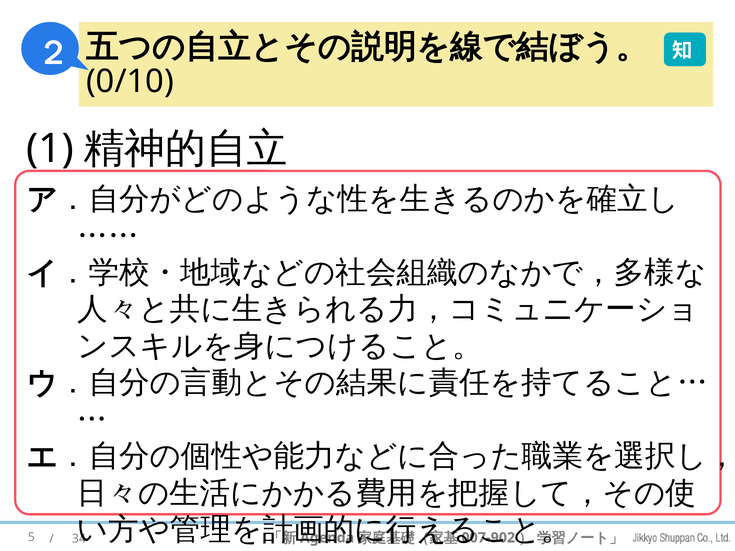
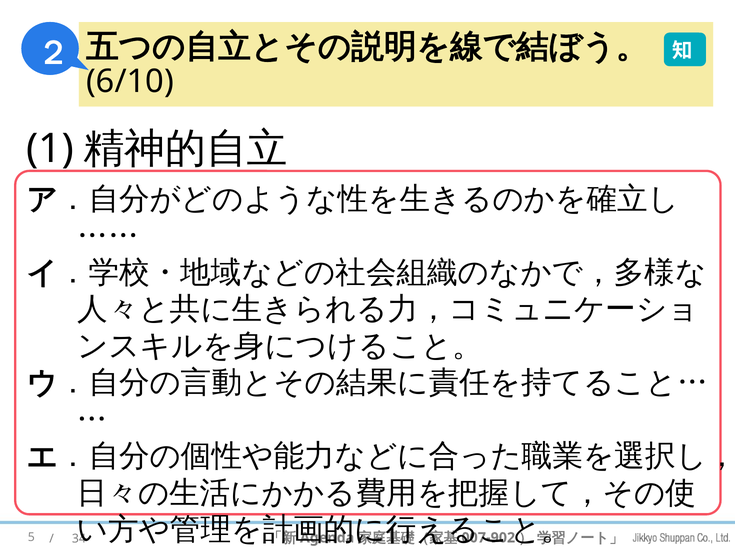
0/10: 0/10 -> 6/10 (130, 82)
